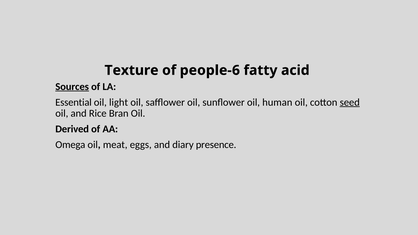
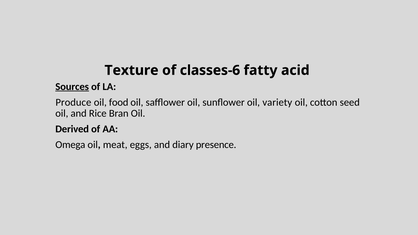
people-6: people-6 -> classes-6 (210, 70)
Essential: Essential -> Produce (73, 102)
light: light -> food (119, 102)
human: human -> variety (277, 102)
seed underline: present -> none (350, 102)
